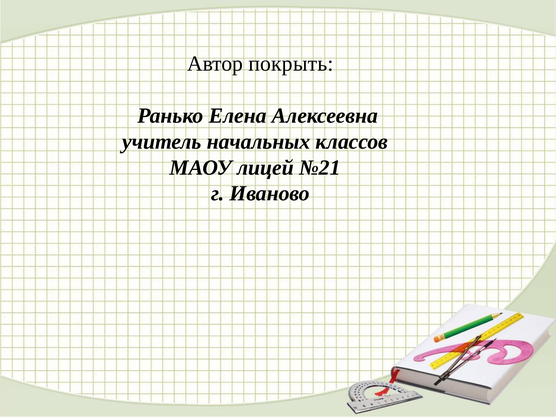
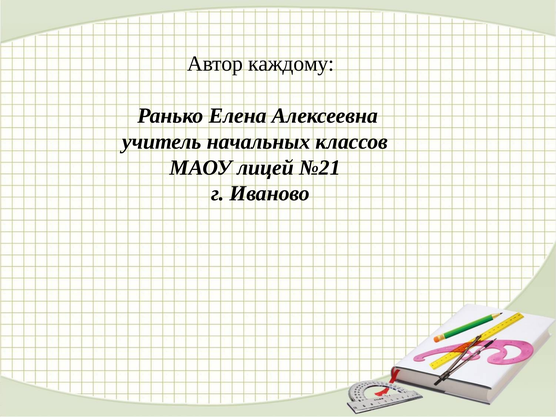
покрыть: покрыть -> каждому (291, 64)
